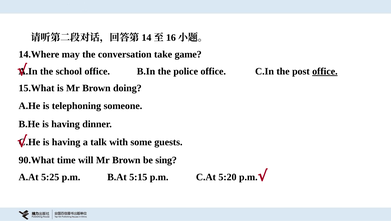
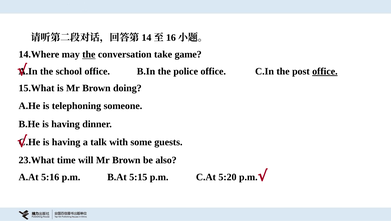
the underline: none -> present (89, 54)
90.What: 90.What -> 23.What (37, 160)
sing: sing -> also (166, 160)
5:25: 5:25 -> 5:16 (50, 177)
